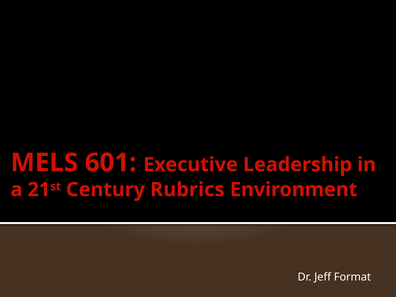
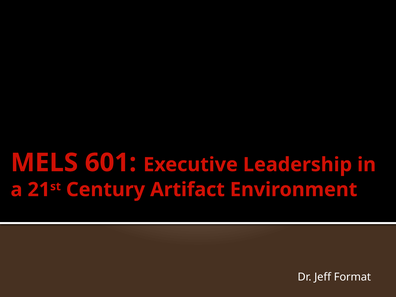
Rubrics: Rubrics -> Artifact (188, 190)
